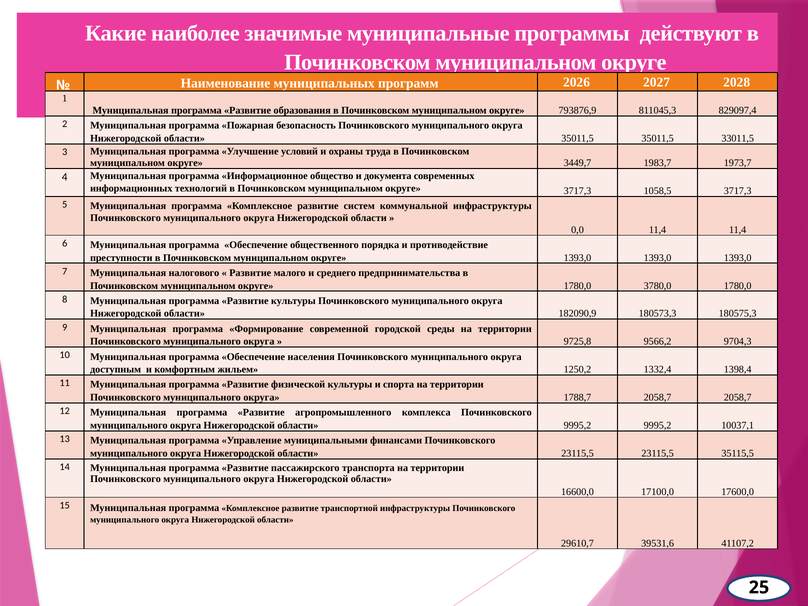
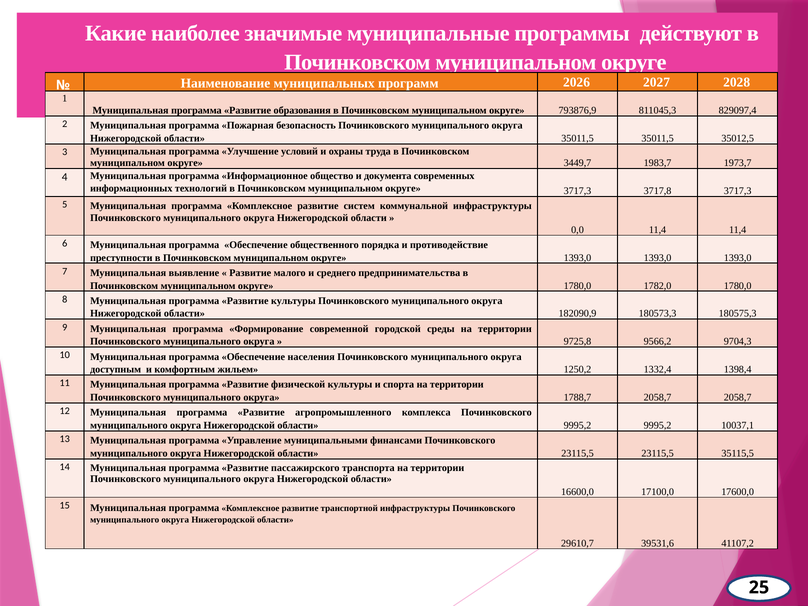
33011,5: 33011,5 -> 35012,5 (738, 138)
1058,5: 1058,5 -> 3717,8 (658, 191)
налогового: налогового -> выявление (194, 273)
3780,0: 3780,0 -> 1782,0 (658, 286)
